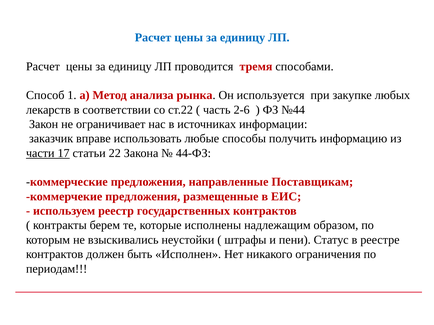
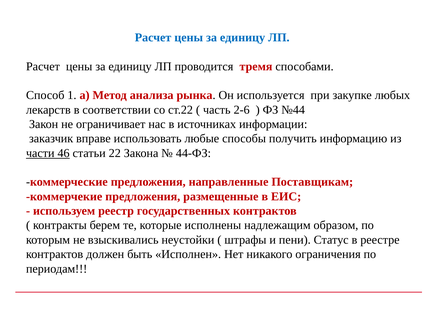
17: 17 -> 46 (64, 153)
